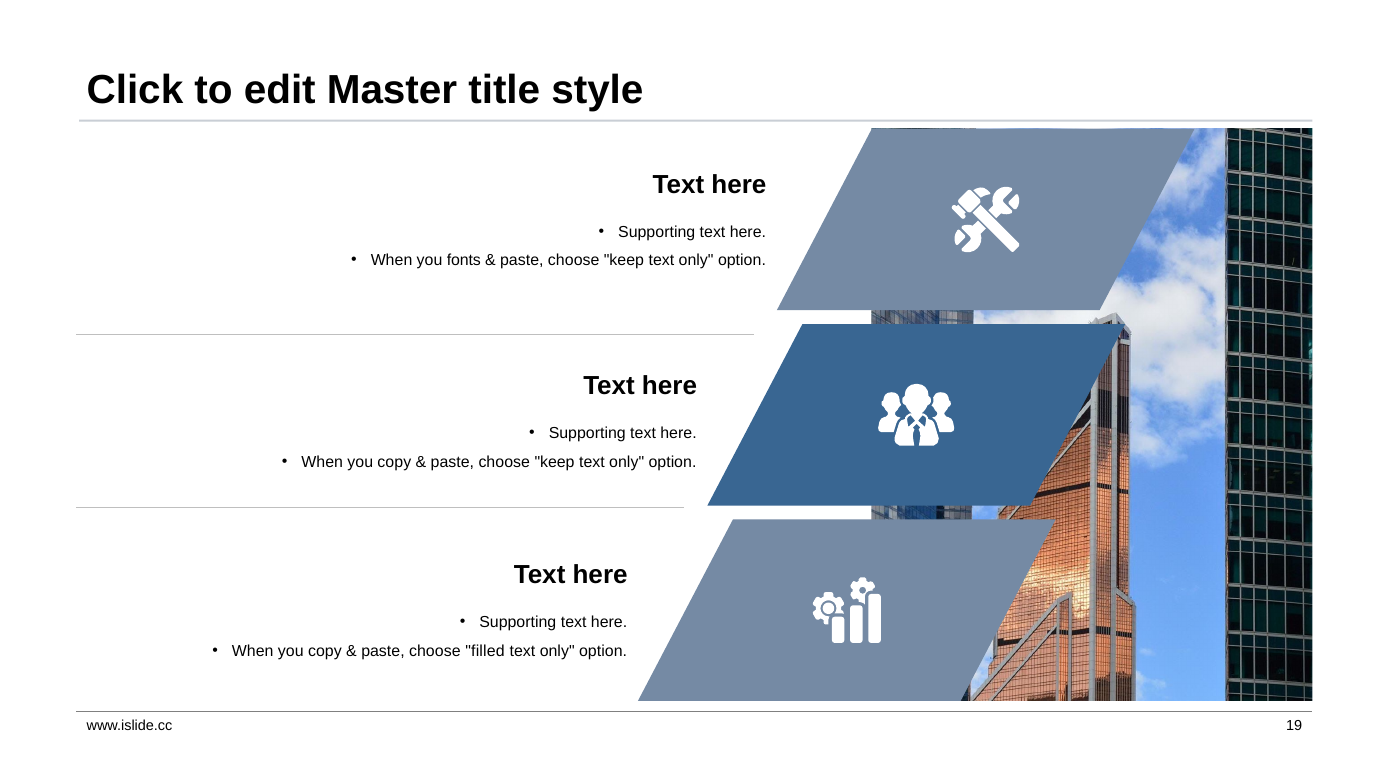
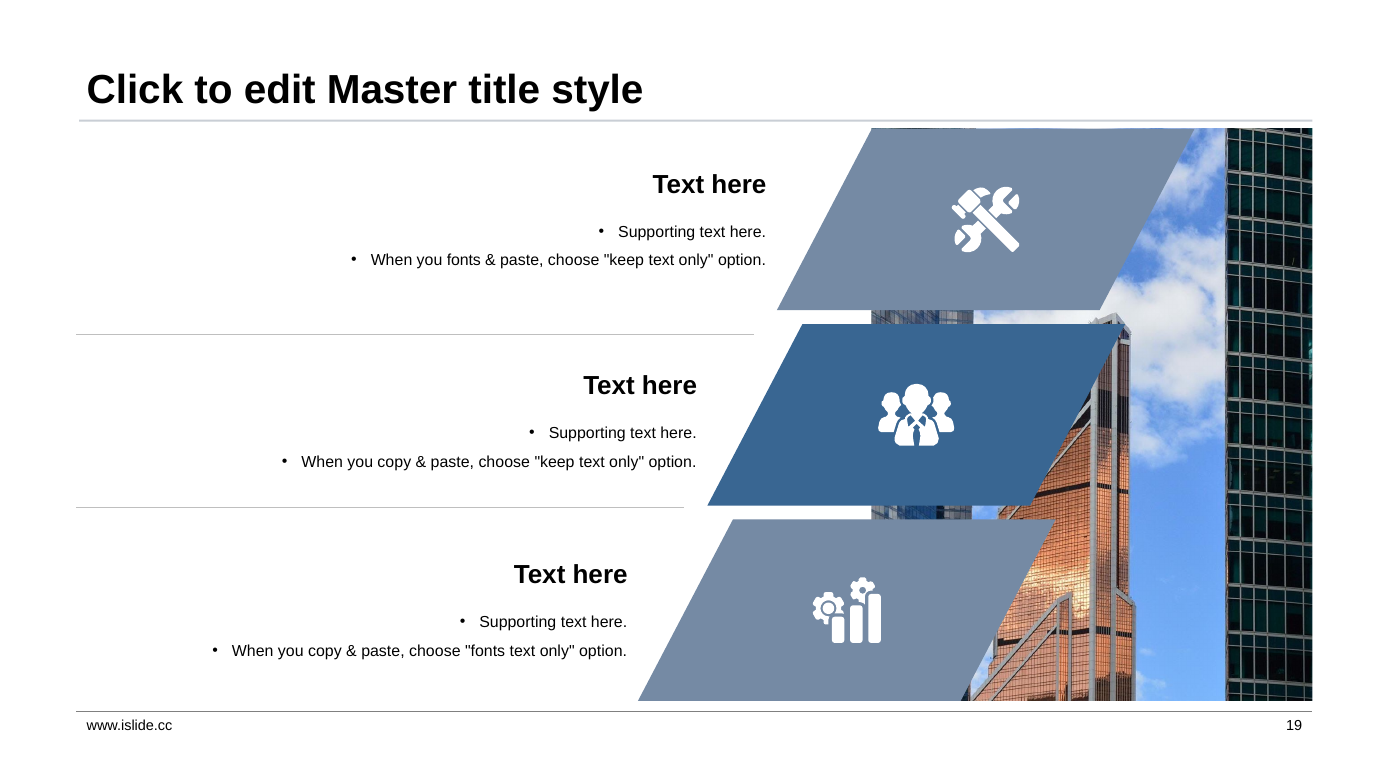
choose filled: filled -> fonts (485, 651)
